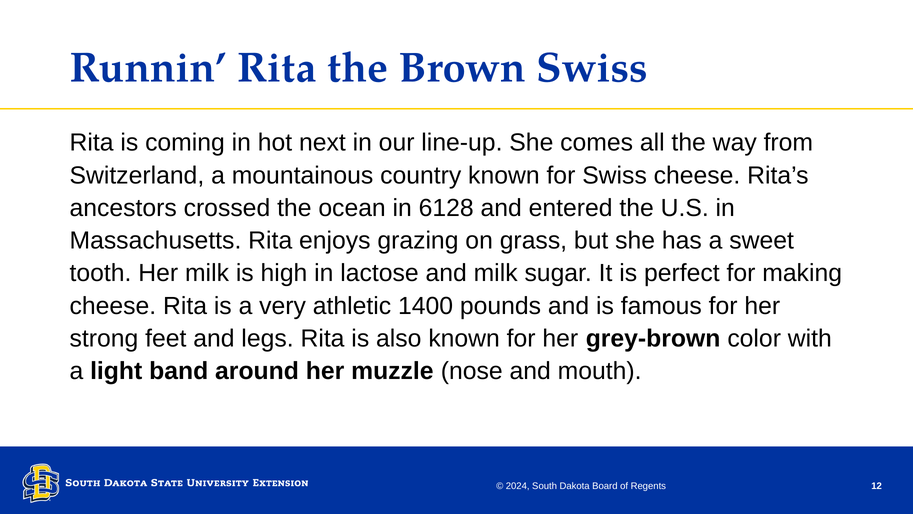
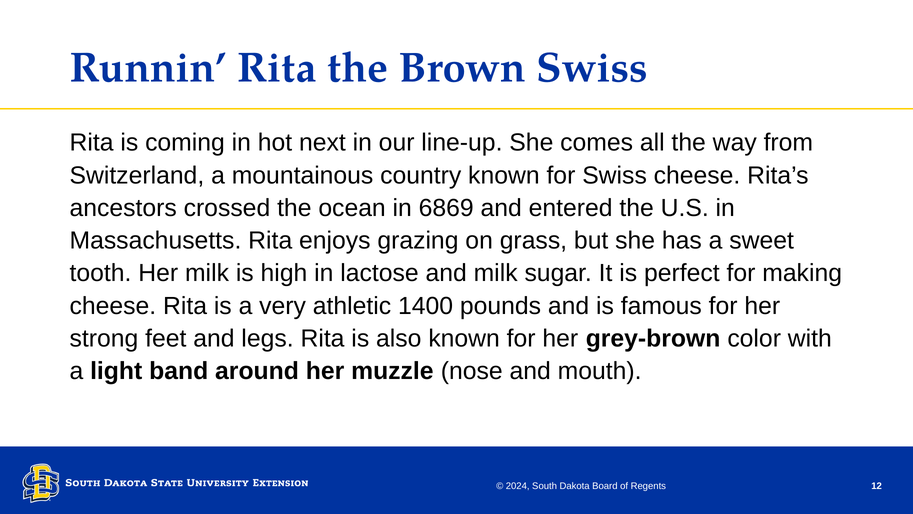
6128: 6128 -> 6869 (446, 208)
